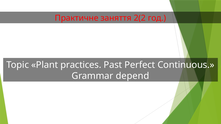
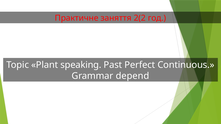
practices: practices -> speaking (81, 65)
